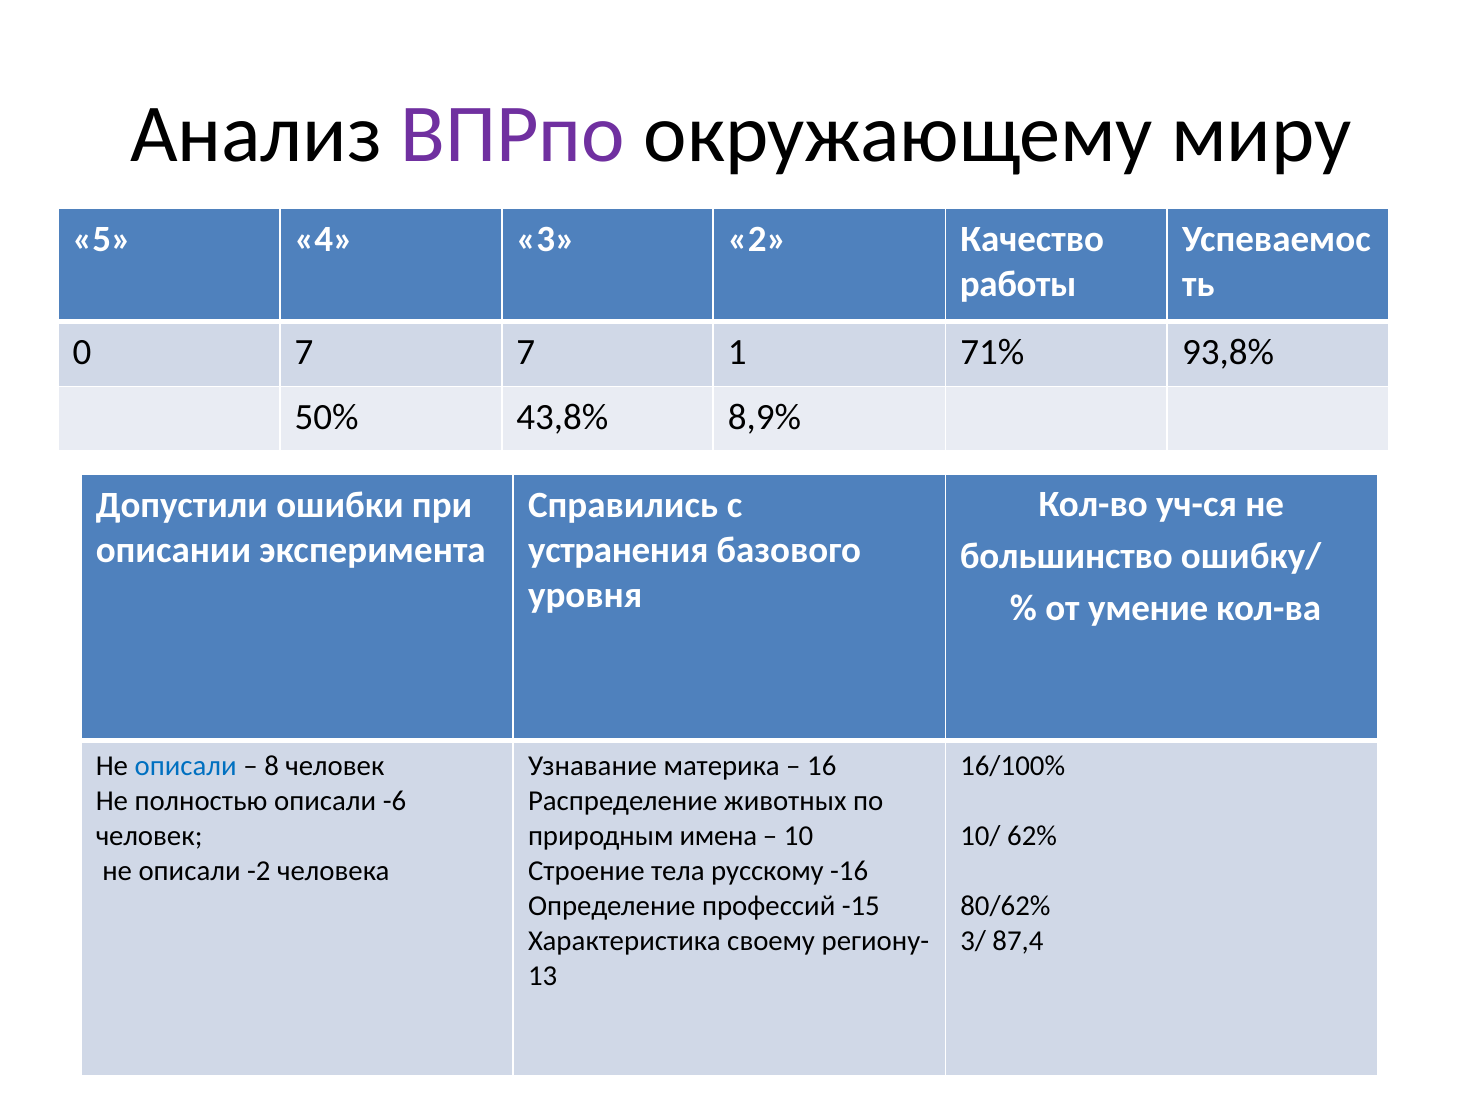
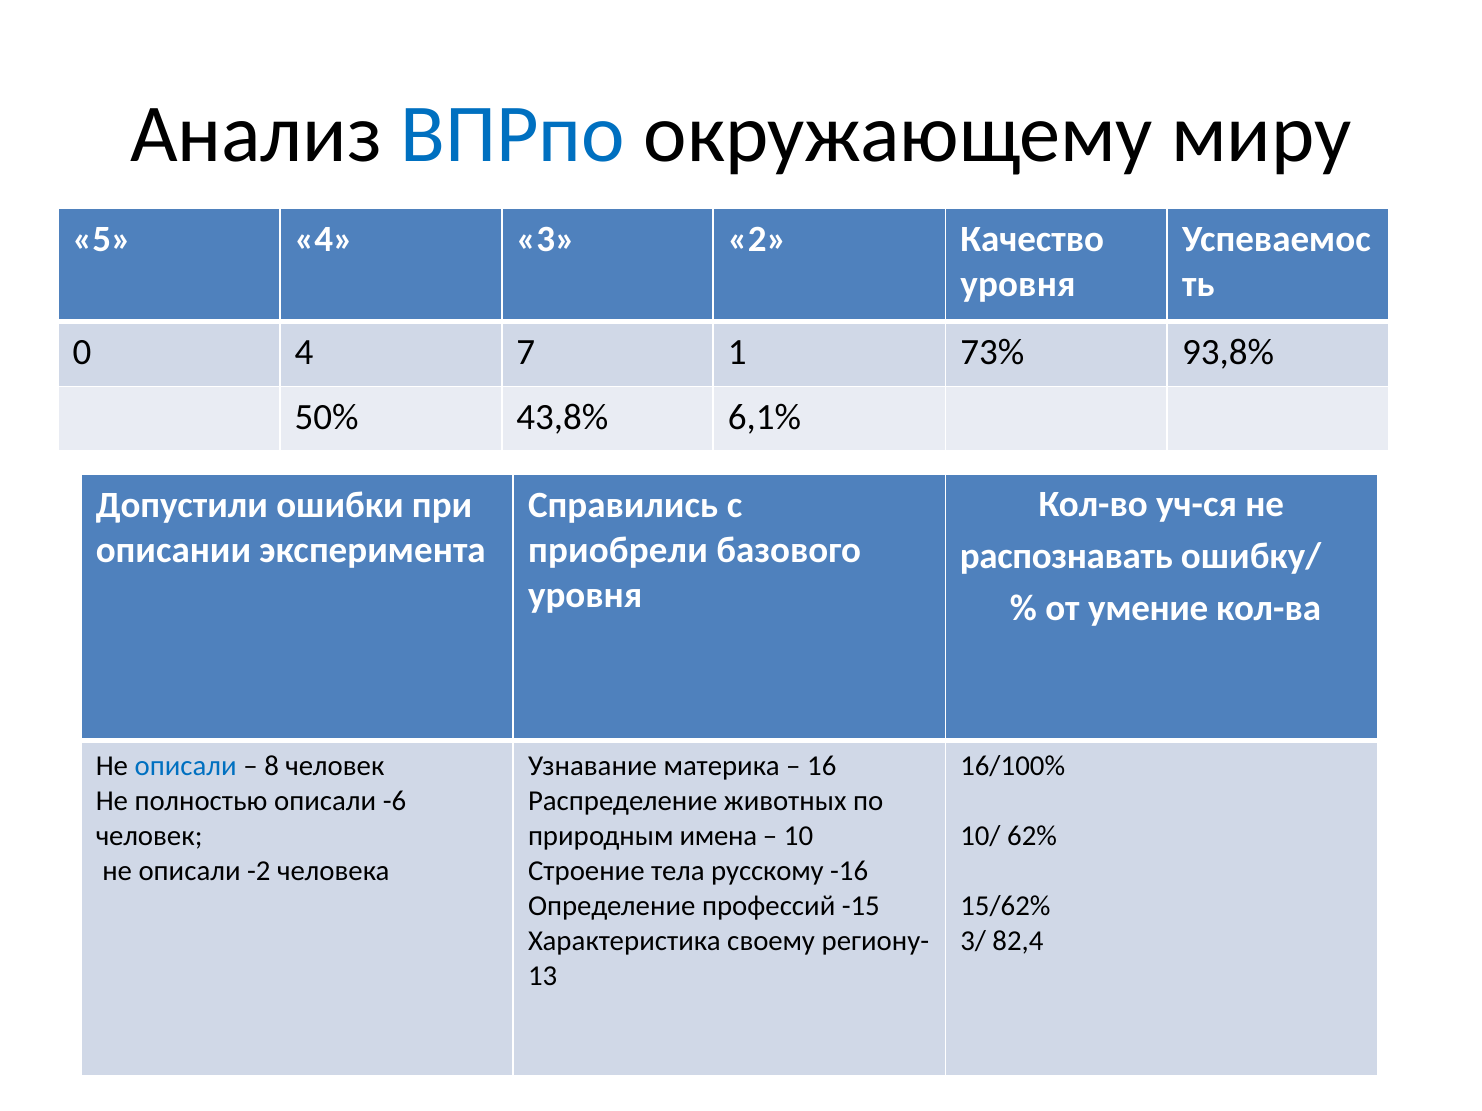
ВПРпо colour: purple -> blue (513, 134)
работы: работы -> уровня (1018, 284)
0 7: 7 -> 4 (304, 352)
71%: 71% -> 73% (992, 352)
8,9%: 8,9% -> 6,1% (765, 417)
устранения: устранения -> приобрели (618, 550)
большинство: большинство -> распознавать (1066, 557)
80/62%: 80/62% -> 15/62% (1005, 906)
87,4: 87,4 -> 82,4 (1018, 941)
